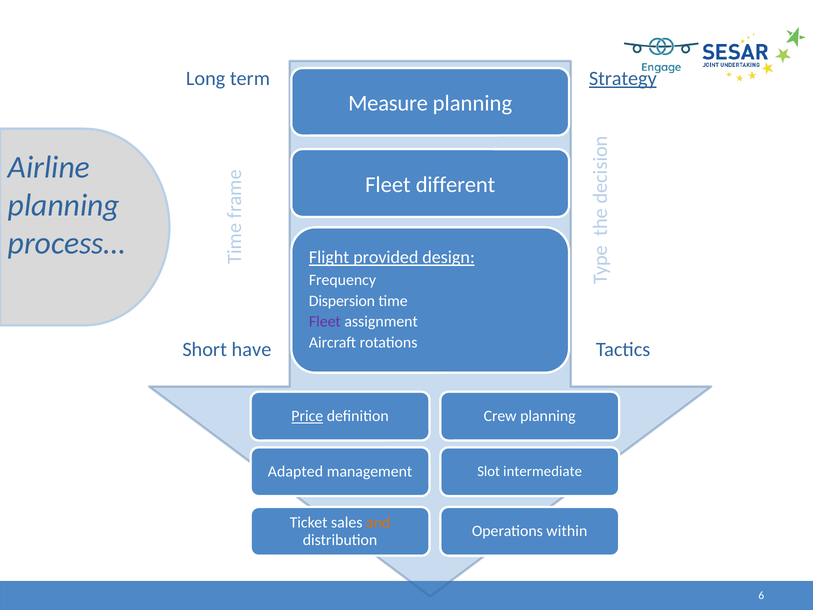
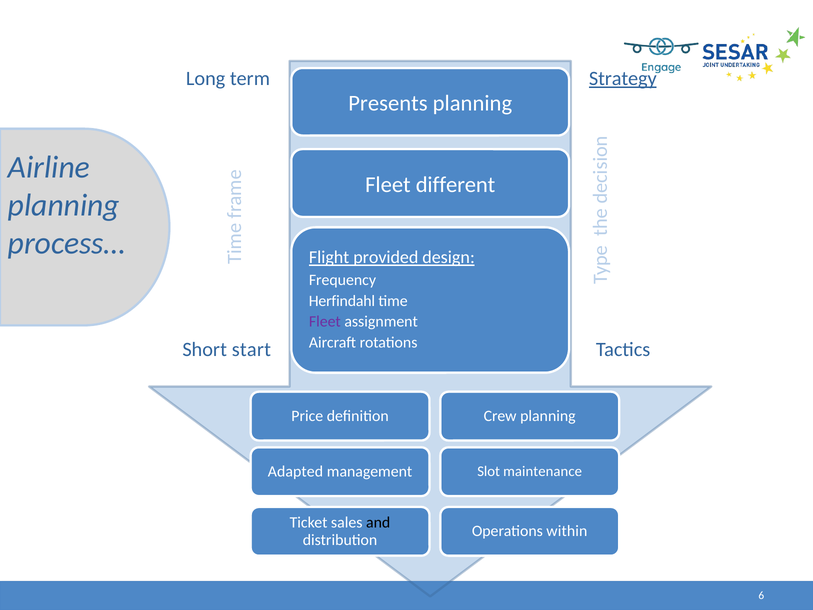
Measure: Measure -> Presents (388, 103)
Dispersion: Dispersion -> Herfindahl (342, 301)
have: have -> start (251, 350)
Price underline: present -> none (307, 416)
intermediate: intermediate -> maintenance (543, 471)
and colour: orange -> black (378, 522)
